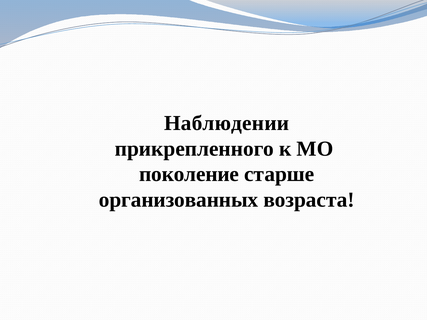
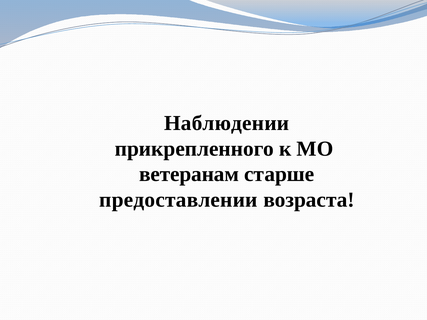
поколение: поколение -> ветеранам (189, 174)
организованных: организованных -> предоставлении (178, 200)
